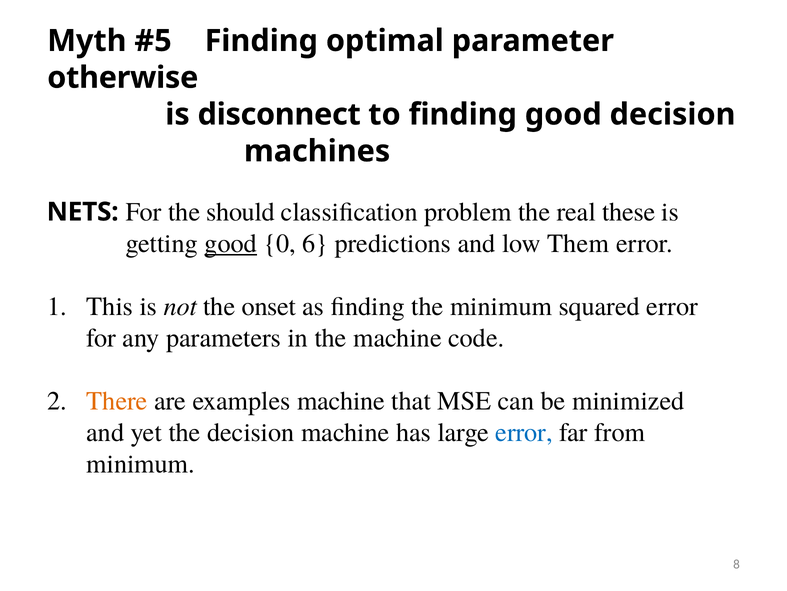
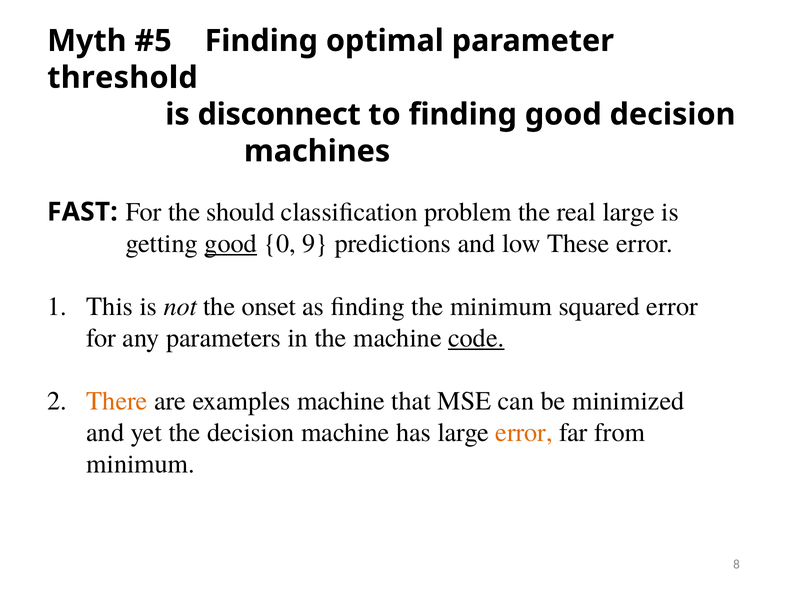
otherwise: otherwise -> threshold (122, 78)
NETS: NETS -> FAST (82, 212)
real these: these -> large (629, 212)
6: 6 -> 9 (315, 243)
Them: Them -> These (578, 243)
code underline: none -> present (476, 338)
error colour: blue -> orange (524, 432)
